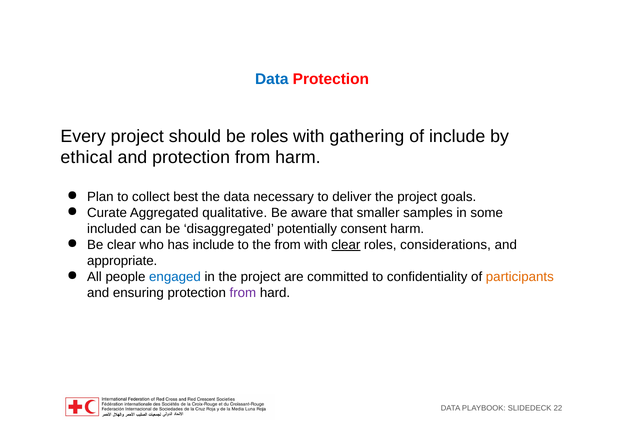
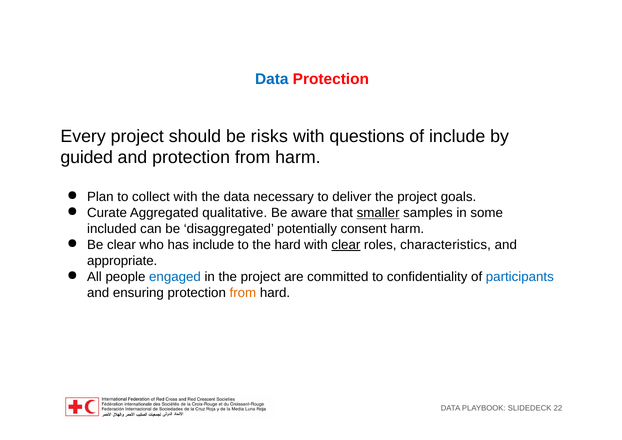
be roles: roles -> risks (269, 136)
gathering: gathering -> questions (367, 136)
ethical: ethical -> guided (87, 157)
collect best: best -> with (186, 197)
smaller underline: none -> present (378, 213)
the from: from -> hard (288, 245)
considerations: considerations -> characteristics (446, 245)
participants colour: orange -> blue (520, 277)
from colour: purple -> orange (243, 293)
